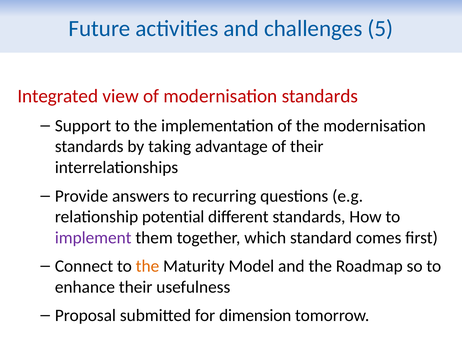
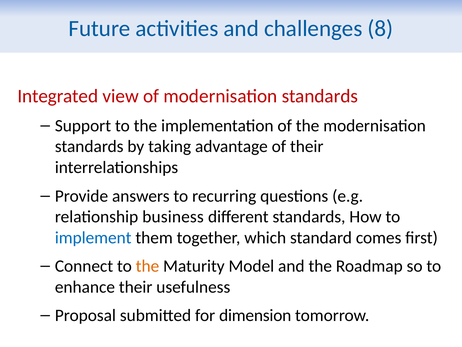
5: 5 -> 8 (380, 28)
potential: potential -> business (173, 216)
implement colour: purple -> blue (93, 237)
